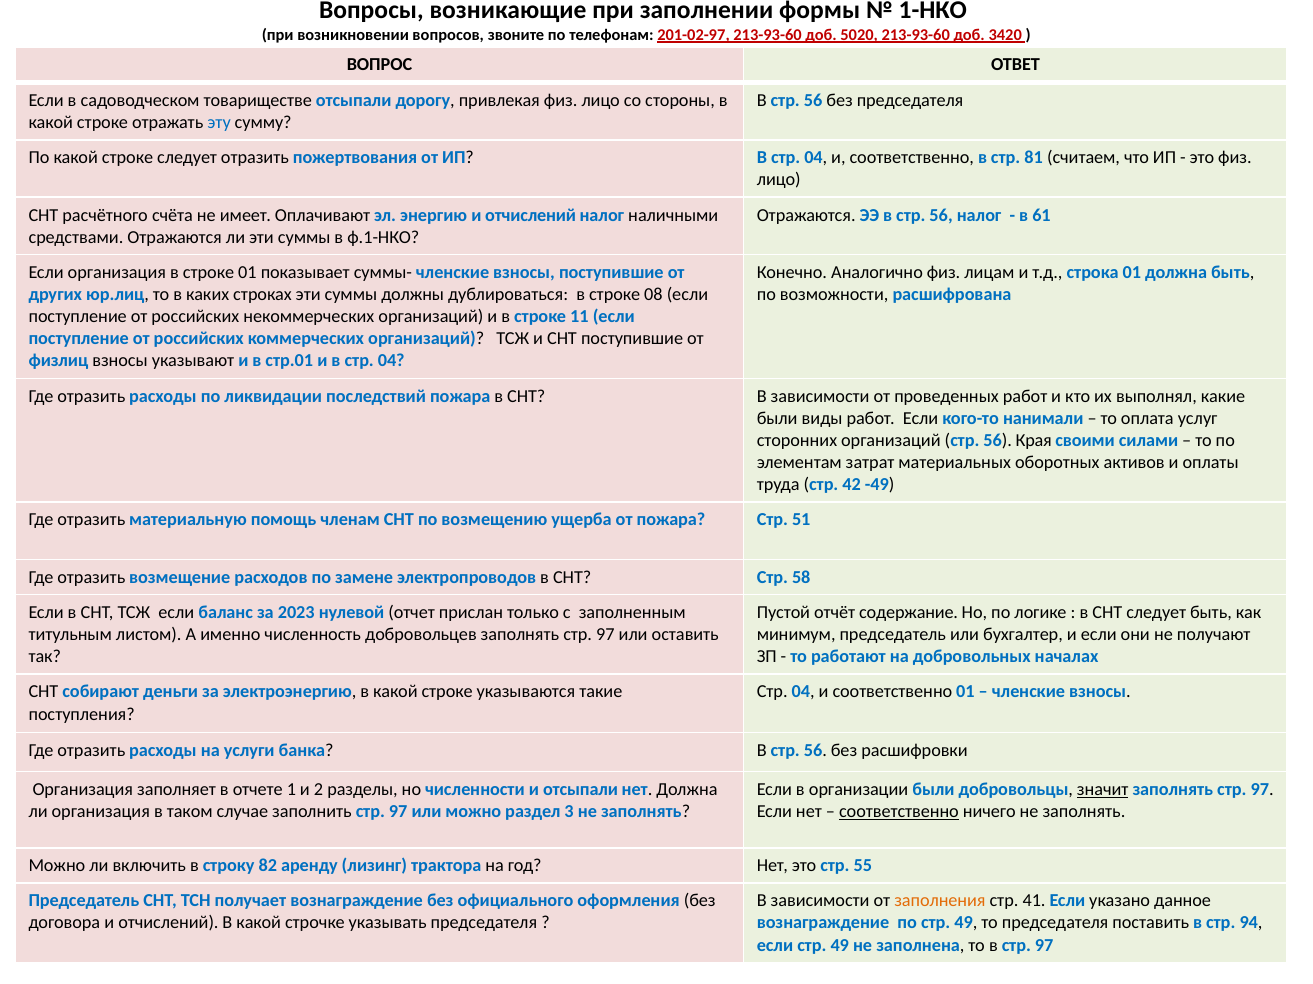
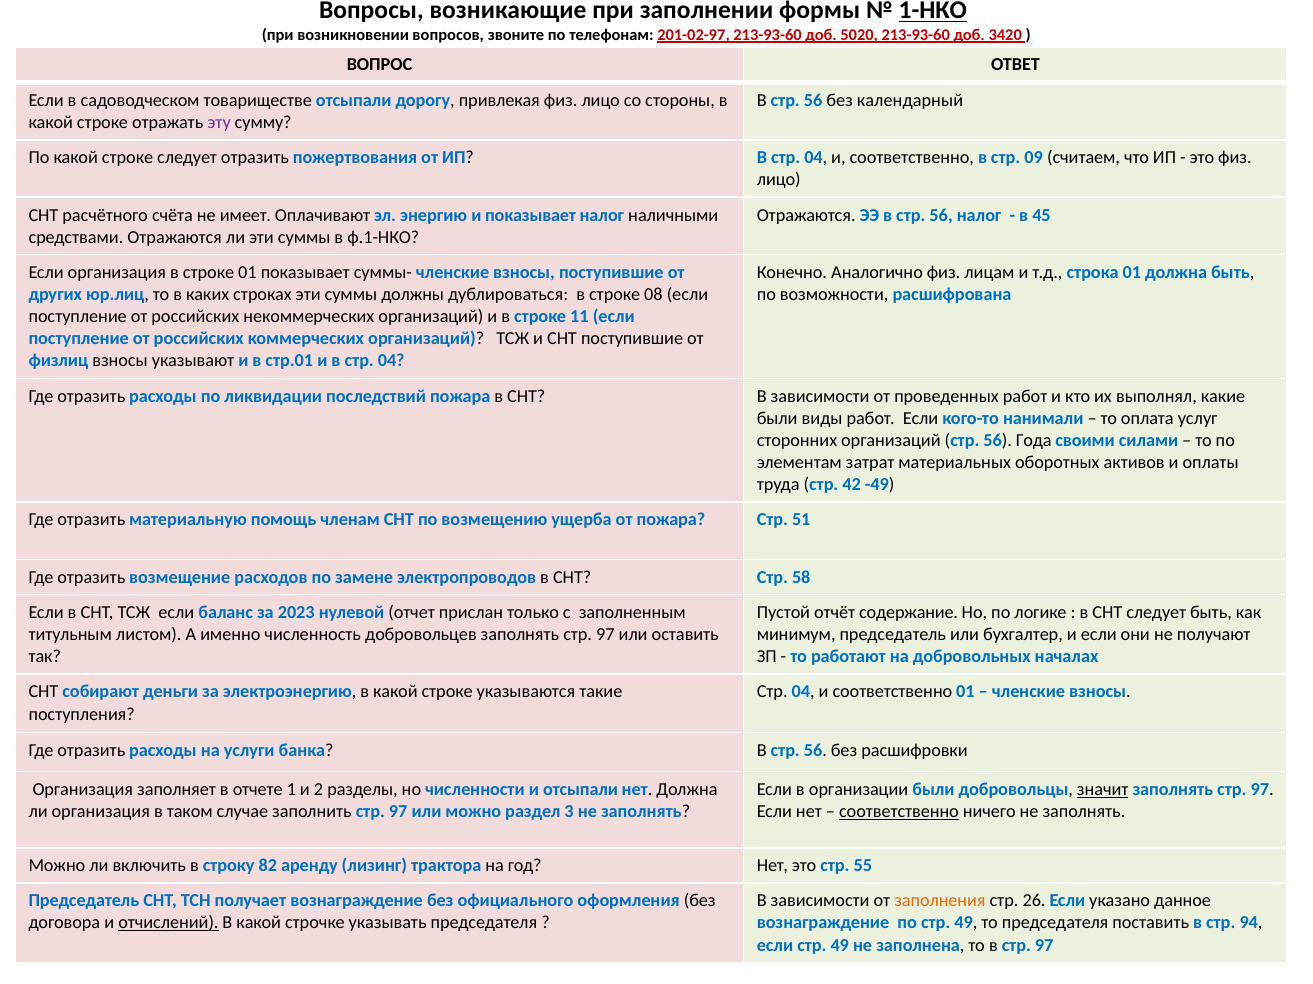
1-НКО underline: none -> present (933, 10)
без председателя: председателя -> календарный (910, 100)
эту colour: blue -> purple (219, 122)
81: 81 -> 09 (1034, 158)
энергию и отчислений: отчислений -> показывает (531, 215)
61: 61 -> 45 (1041, 215)
Края: Края -> Года (1034, 441)
41: 41 -> 26 (1034, 902)
отчислений underline: none -> present (168, 924)
